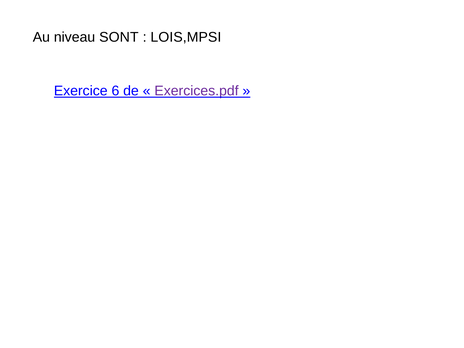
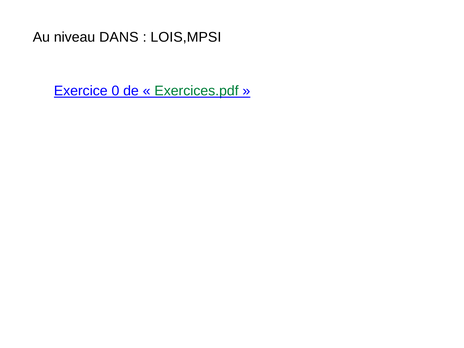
SONT: SONT -> DANS (119, 37)
6: 6 -> 0 (115, 91)
Exercices.pdf colour: purple -> green (197, 91)
